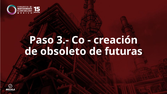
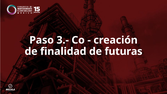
obsoleto: obsoleto -> finalidad (63, 51)
